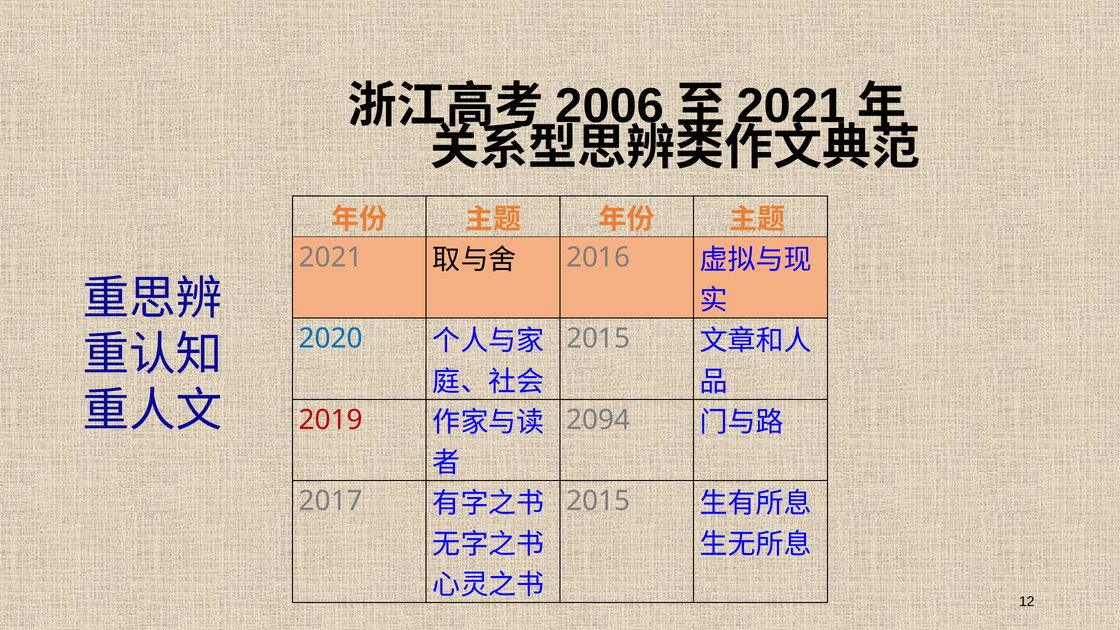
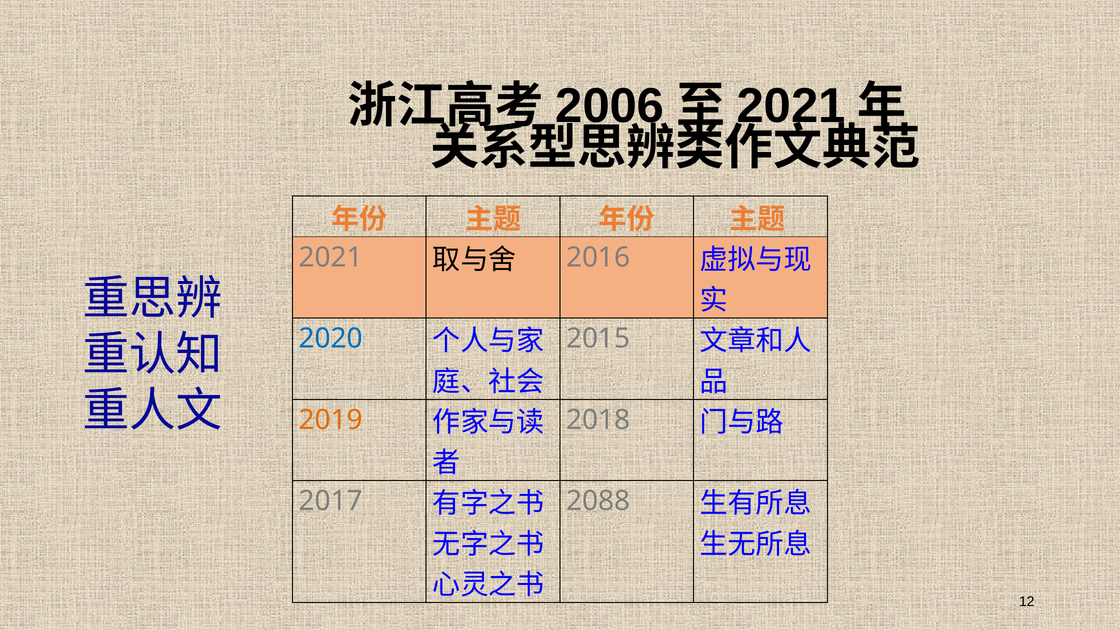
2019 colour: red -> orange (331, 420)
2094: 2094 -> 2018 (598, 420)
2015: 2015 -> 2088 (598, 501)
